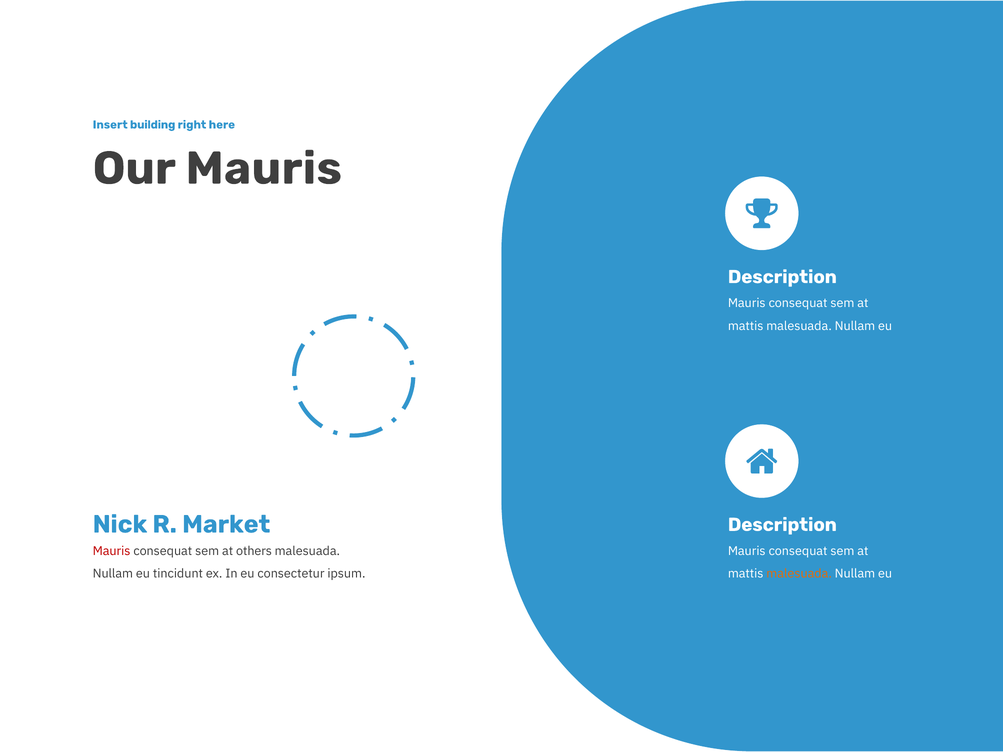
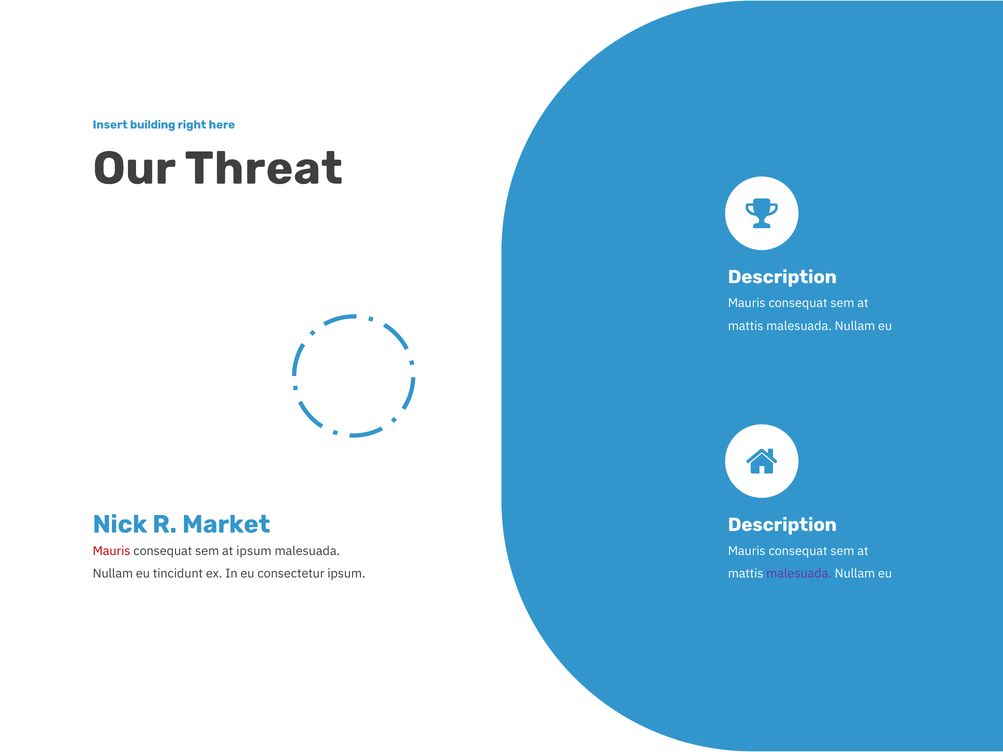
Our Mauris: Mauris -> Threat (264, 169)
at others: others -> ipsum (254, 551)
malesuada colour: orange -> purple (799, 574)
